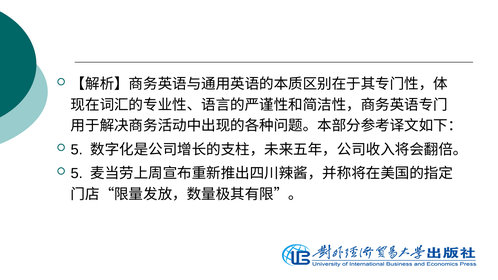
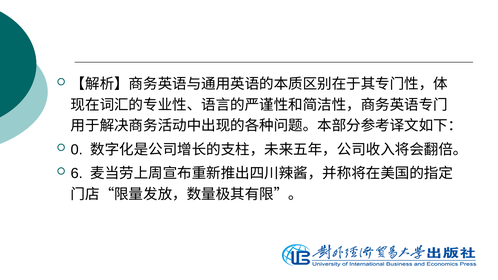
5: 5 -> 0 (77, 150)
5: 5 -> 6 (77, 174)
